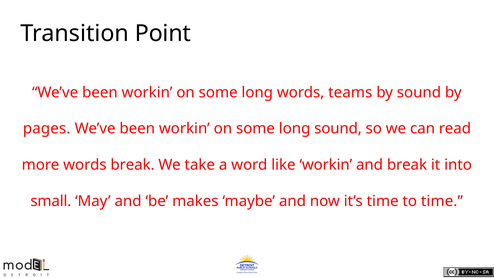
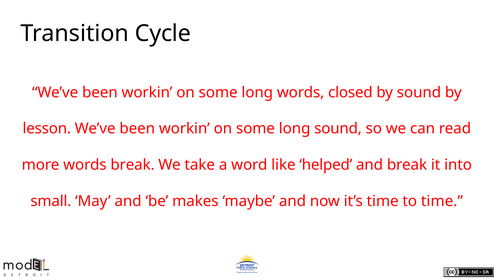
Point: Point -> Cycle (163, 33)
teams: teams -> closed (350, 92)
pages: pages -> lesson (47, 129)
like workin: workin -> helped (326, 165)
